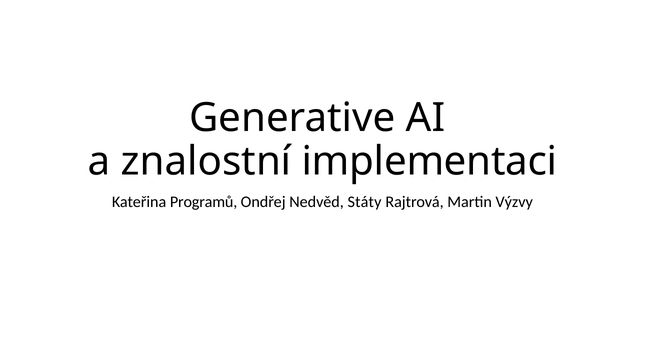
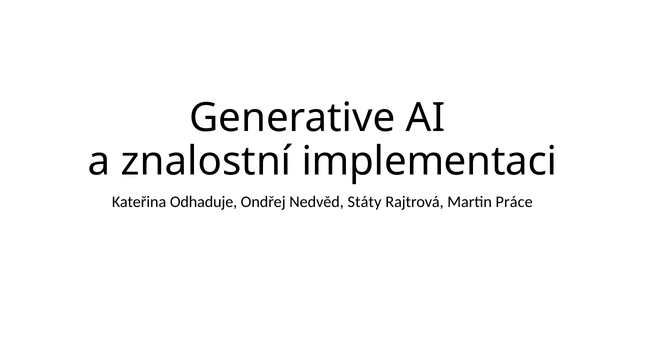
Programů: Programů -> Odhaduje (204, 202)
Výzvy: Výzvy -> Práce (514, 202)
